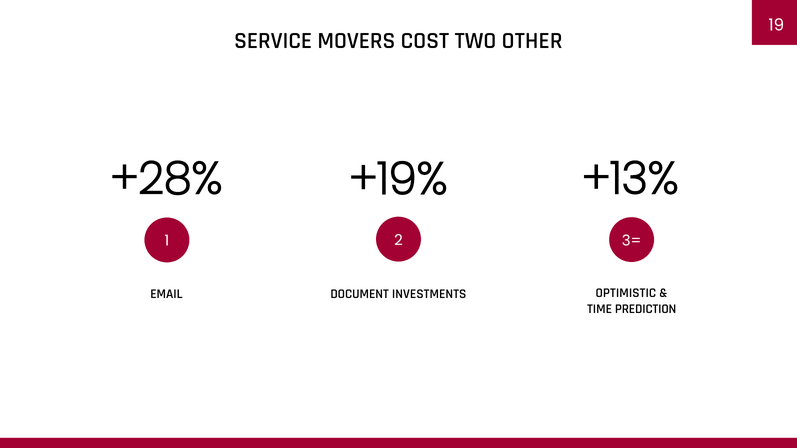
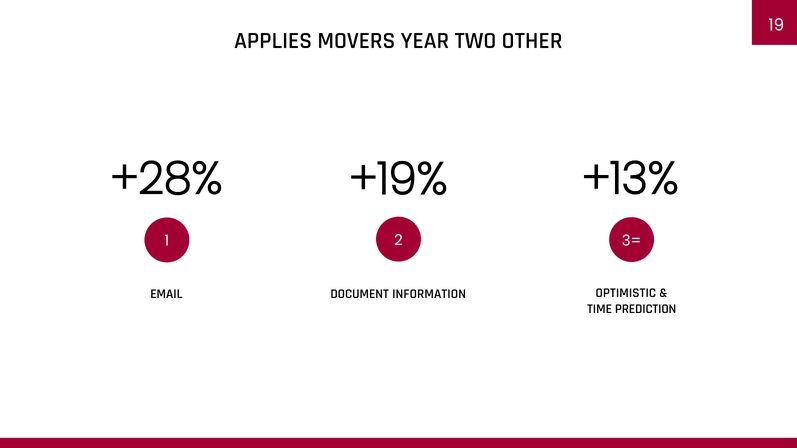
SERVICE: SERVICE -> APPLIES (273, 41)
COST: COST -> YEAR (425, 41)
INVESTMENTS: INVESTMENTS -> INFORMATION (429, 294)
